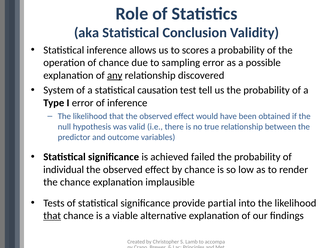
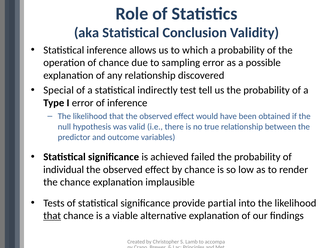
scores: scores -> which (195, 50)
any underline: present -> none (115, 75)
System: System -> Special (59, 90)
causation: causation -> indirectly (158, 90)
